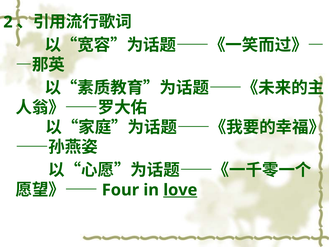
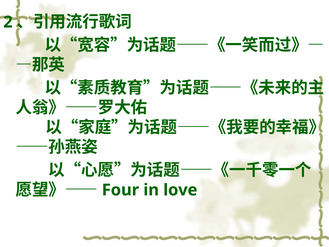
love underline: present -> none (180, 190)
